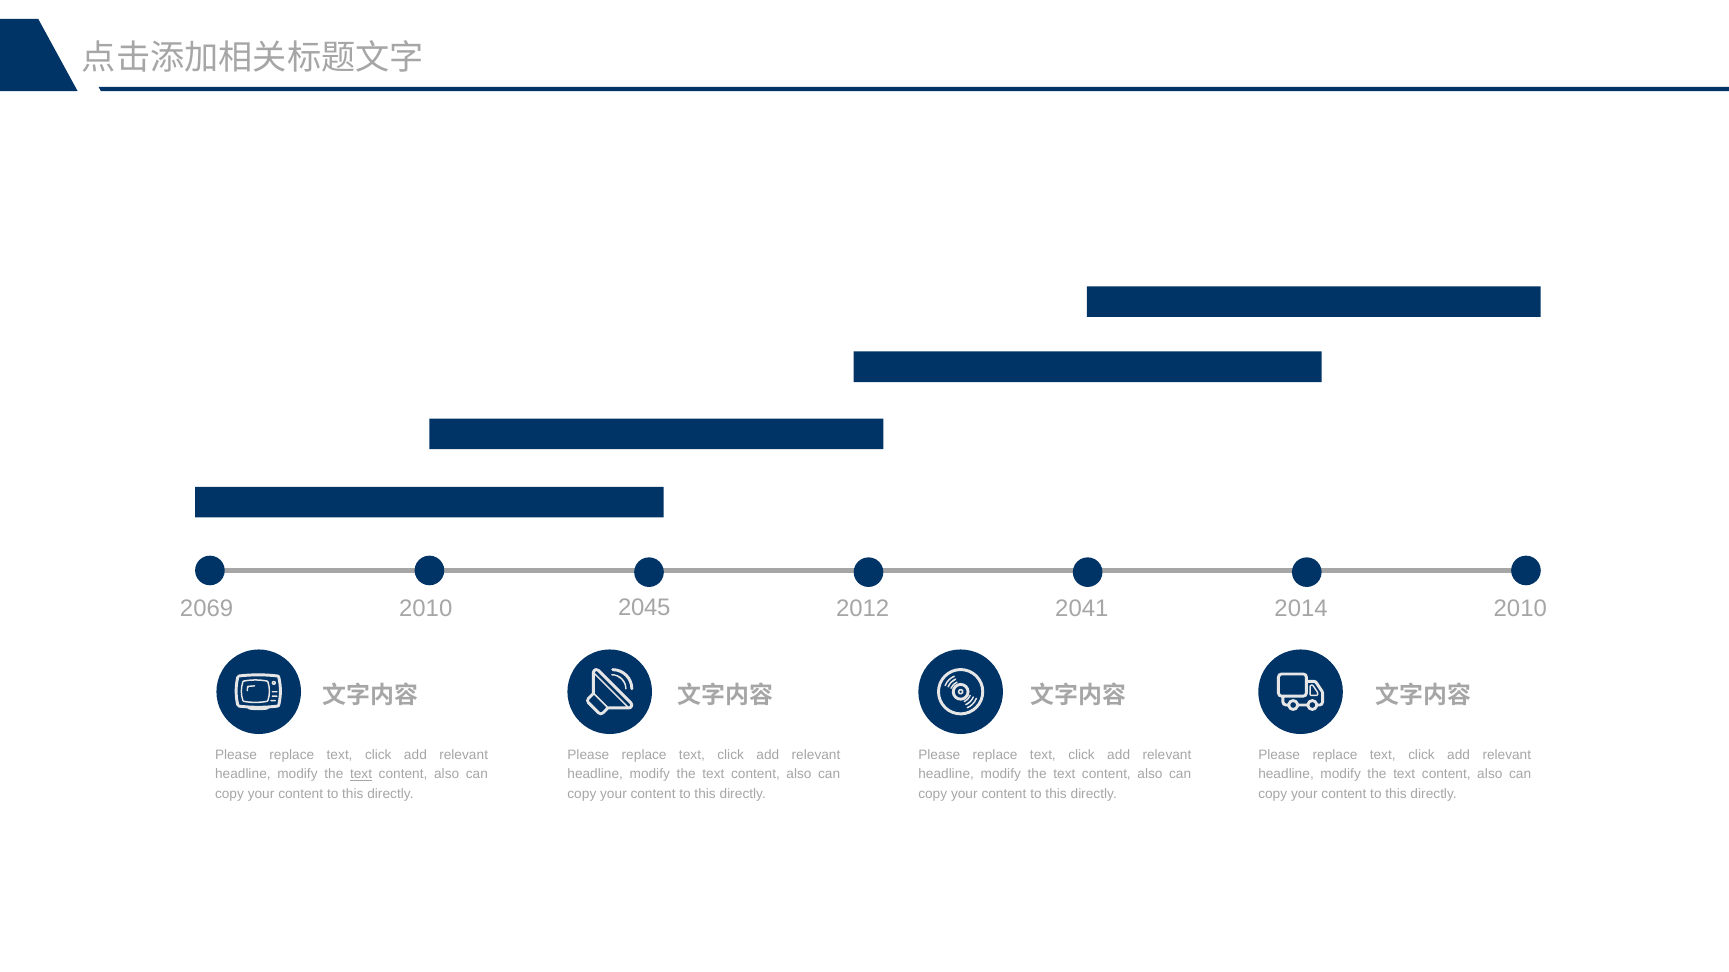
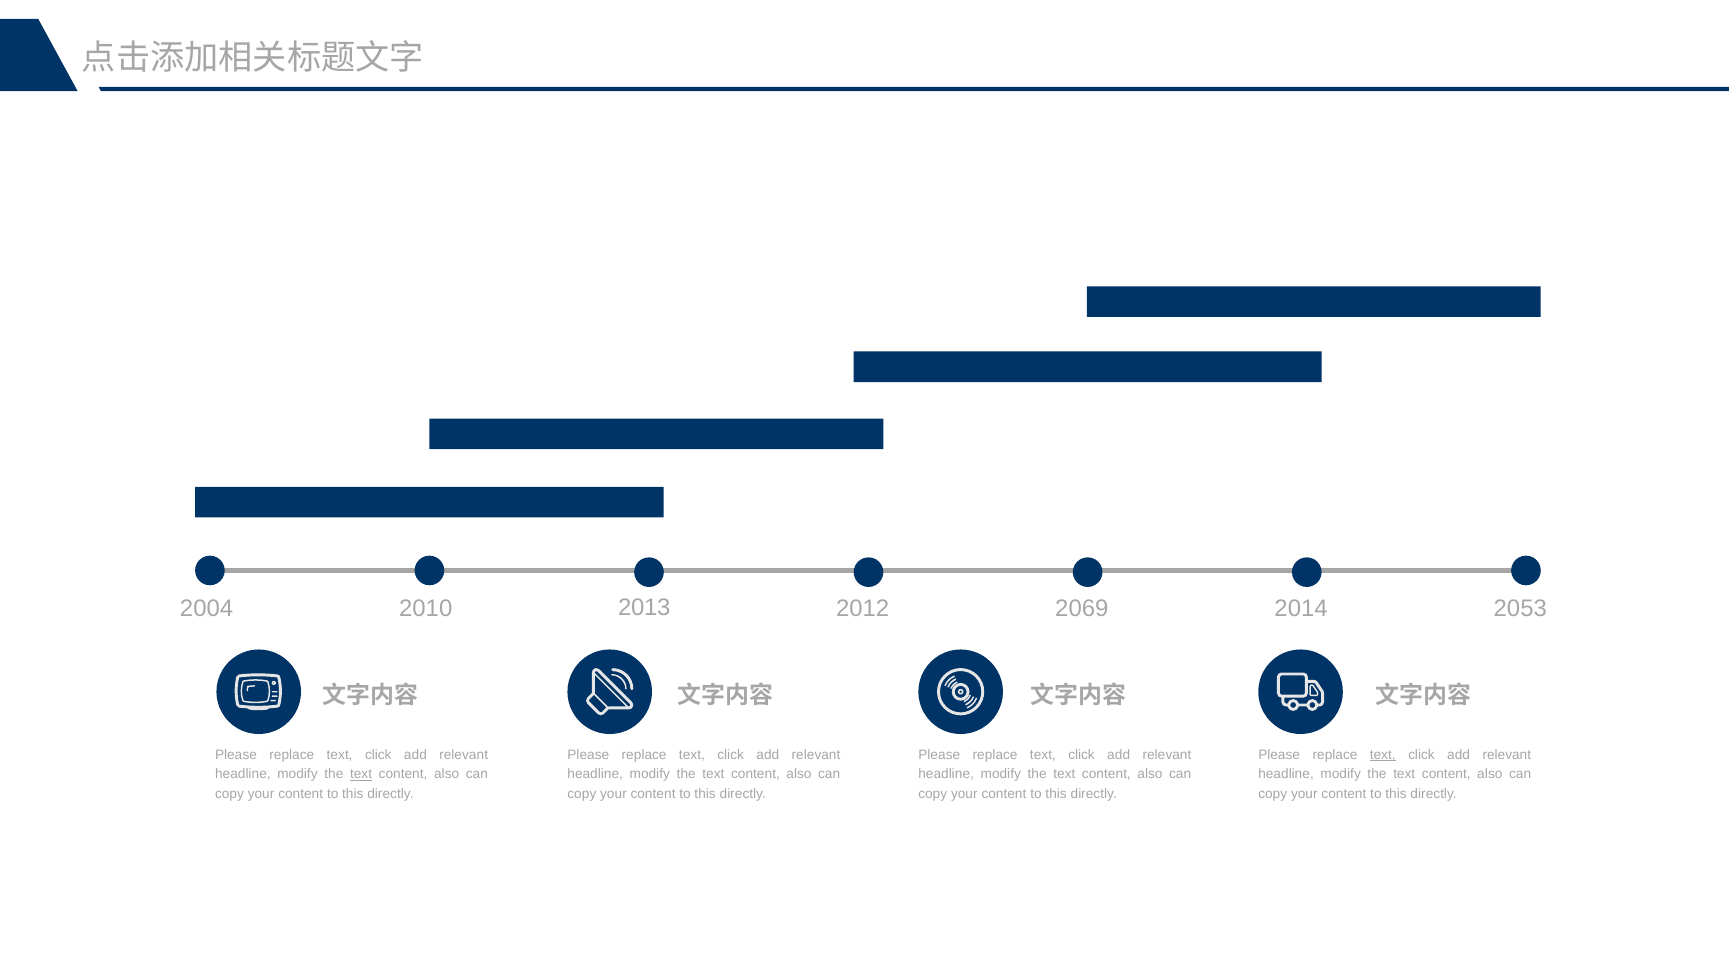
2045: 2045 -> 2013 (644, 608)
2069: 2069 -> 2004 (207, 609)
2010: 2010 -> 2053 (1520, 609)
2041: 2041 -> 2069 (1082, 609)
text underline: none -> present (1383, 755)
